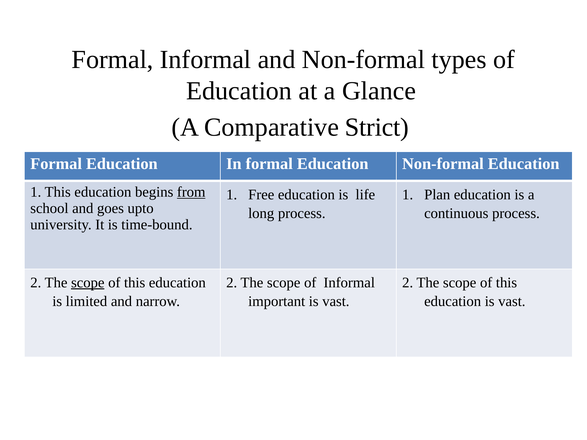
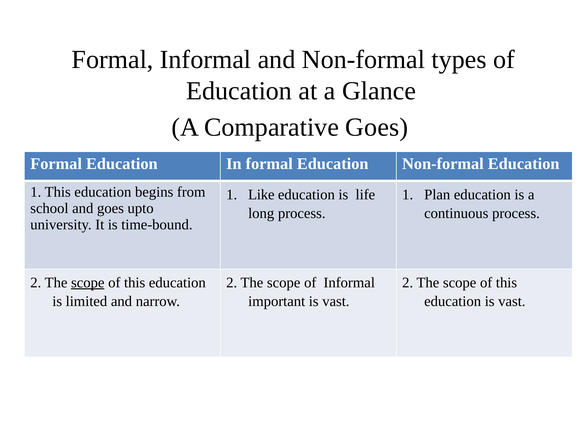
Comparative Strict: Strict -> Goes (377, 127)
from underline: present -> none (191, 192)
Free: Free -> Like (261, 195)
